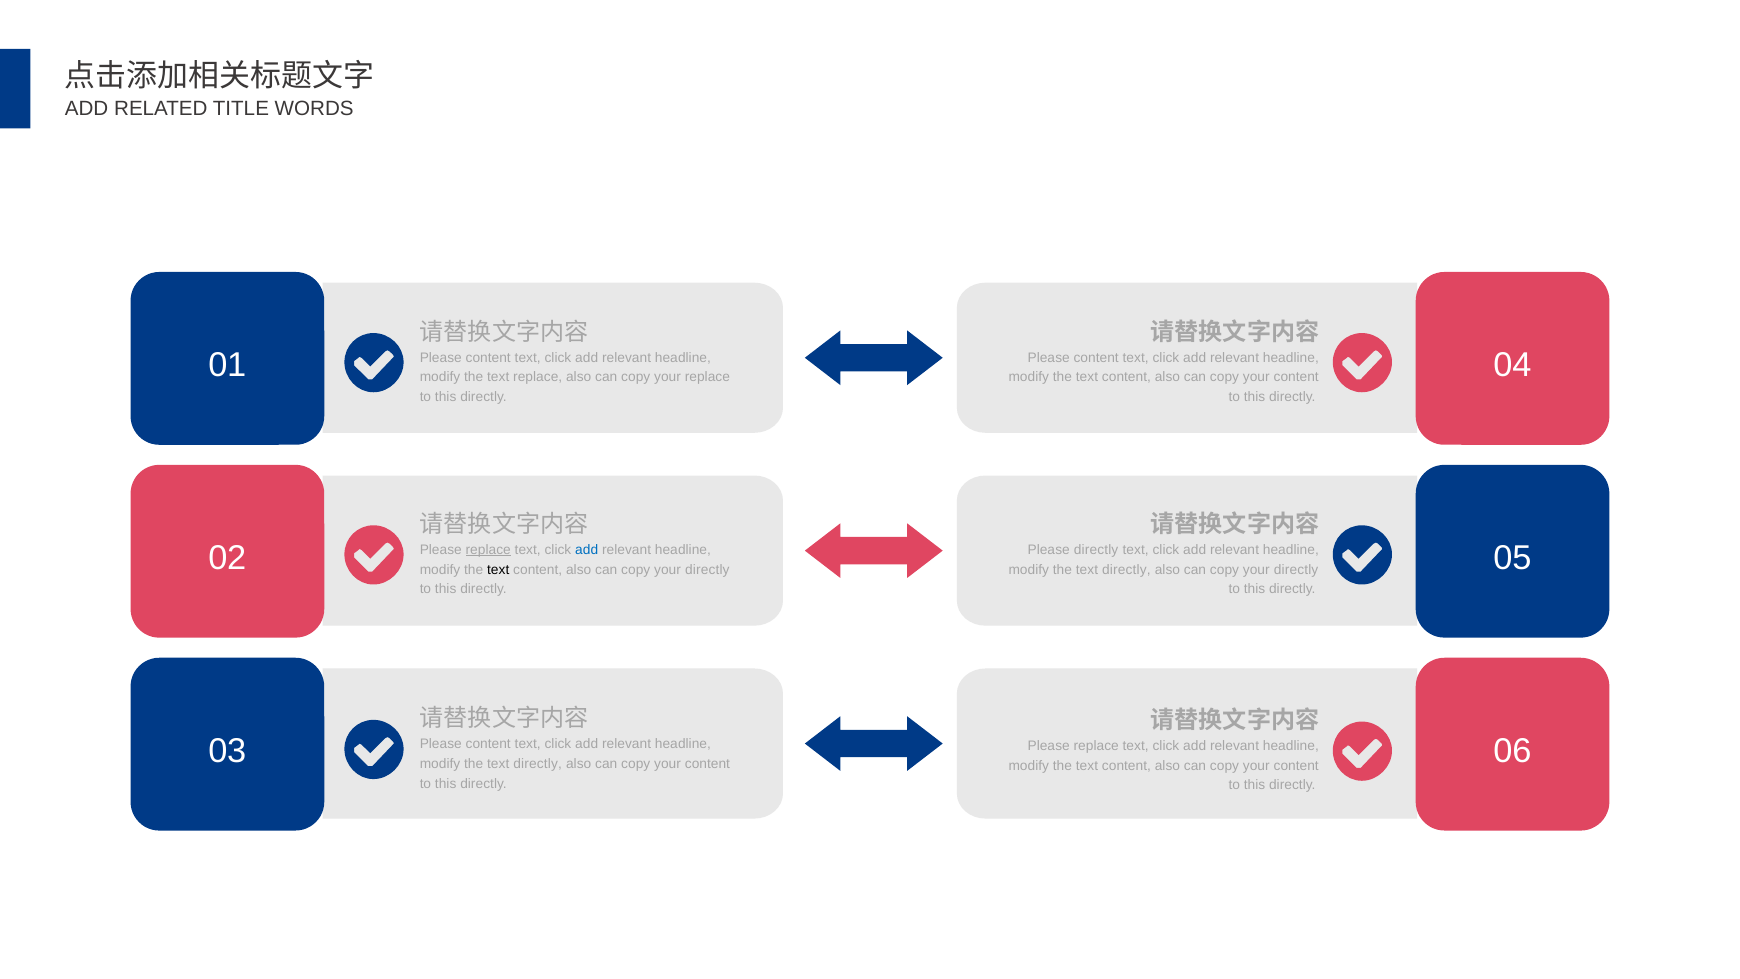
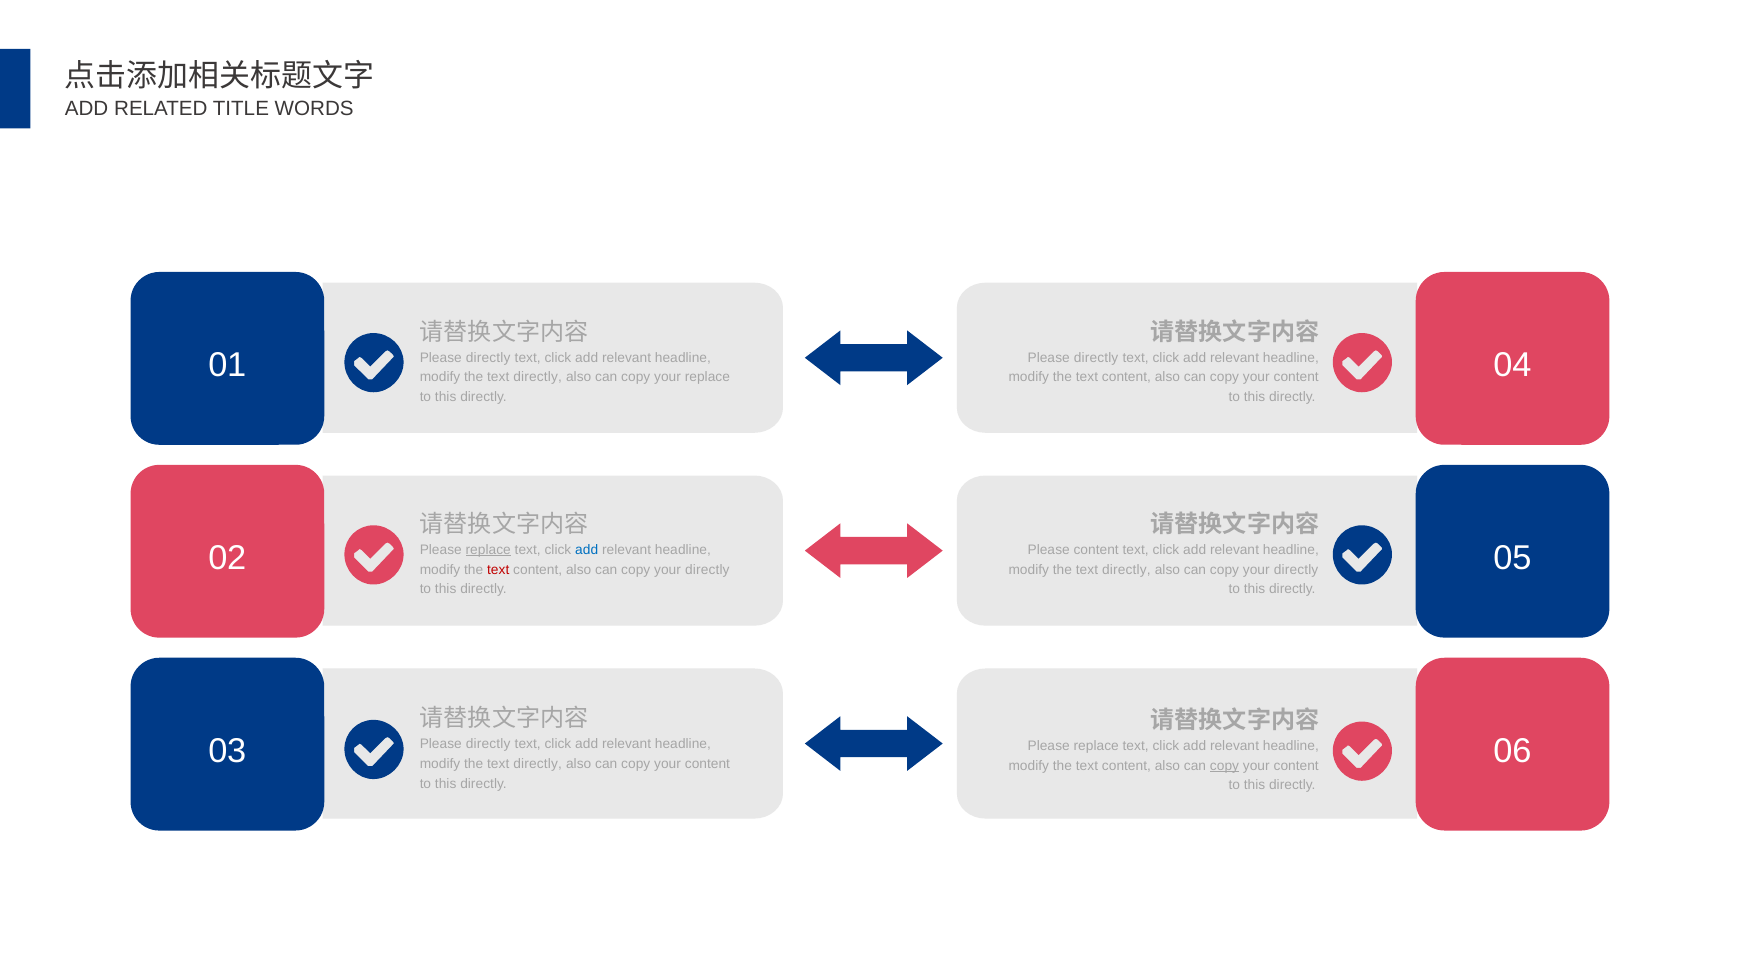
content: content -> directly (488, 357)
content: content -> directly (1096, 357)
replace: replace -> directly (538, 377)
Please directly: directly -> content (1096, 550)
text colour: black -> red (498, 569)
content: content -> directly (488, 744)
copy underline: none -> present (1224, 765)
